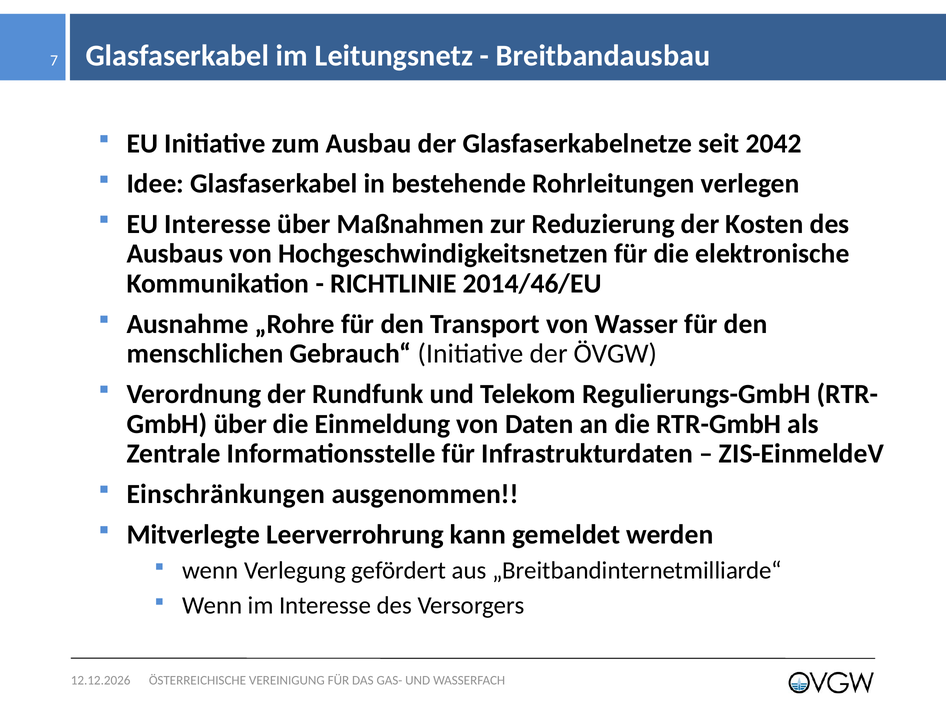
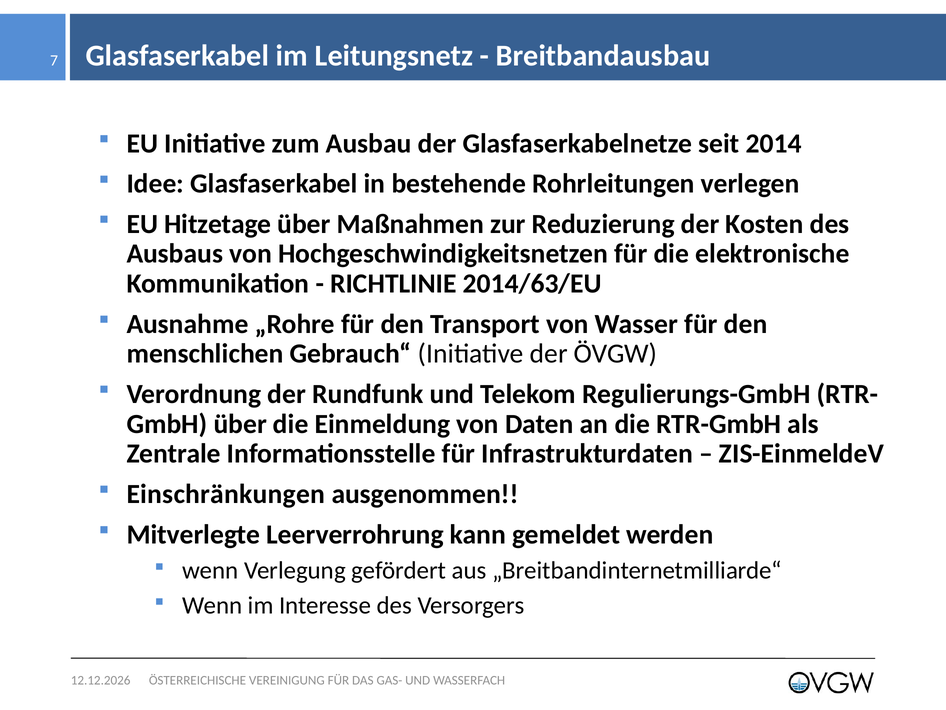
2042: 2042 -> 2014 (774, 143)
EU Interesse: Interesse -> Hitzetage (218, 224)
2014/46/EU: 2014/46/EU -> 2014/63/EU (532, 283)
